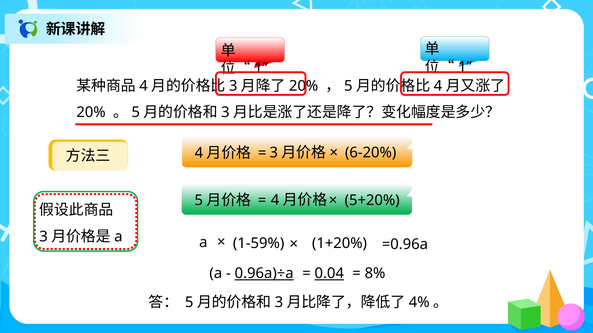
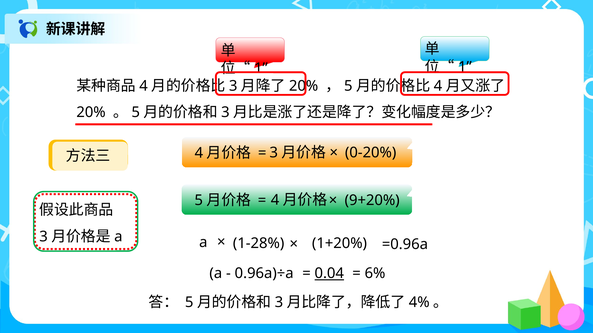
6-20%: 6-20% -> 0-20% (371, 153)
5+20%: 5+20% -> 9+20% (372, 201)
1-59%: 1-59% -> 1-28% (259, 244)
0.96a)÷a underline: present -> none (264, 274)
8%: 8% -> 6% (375, 274)
